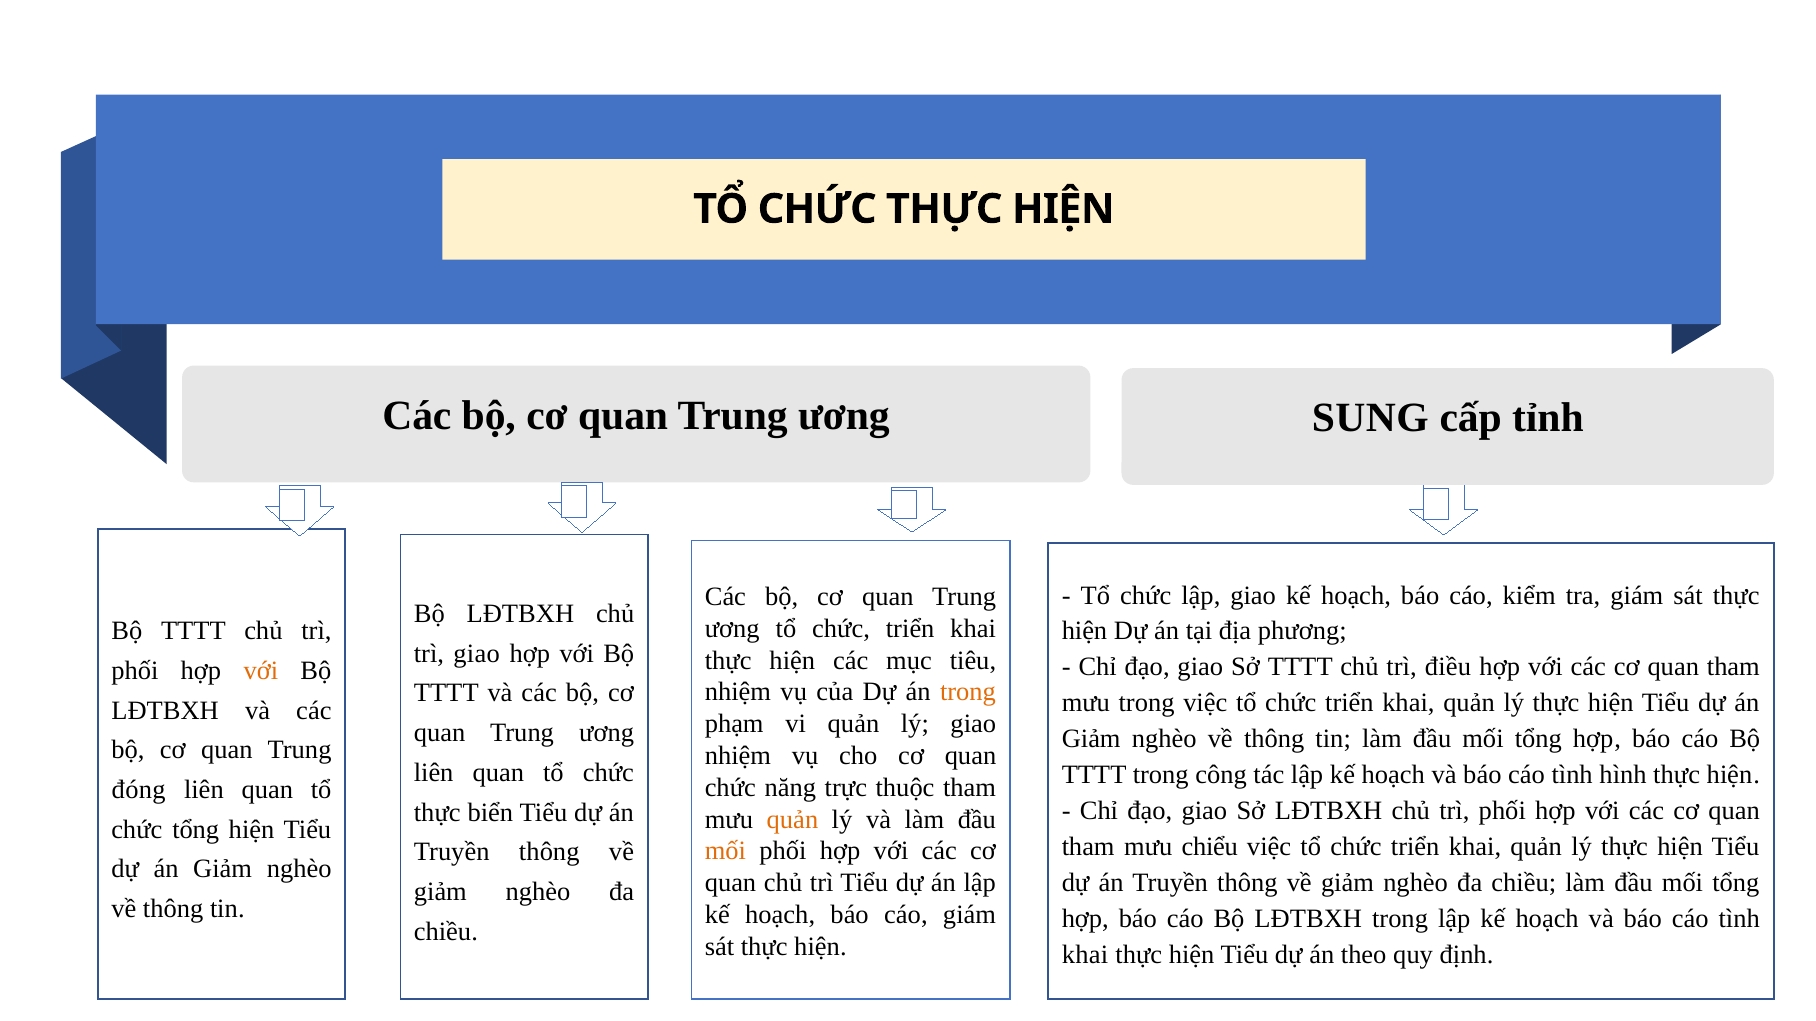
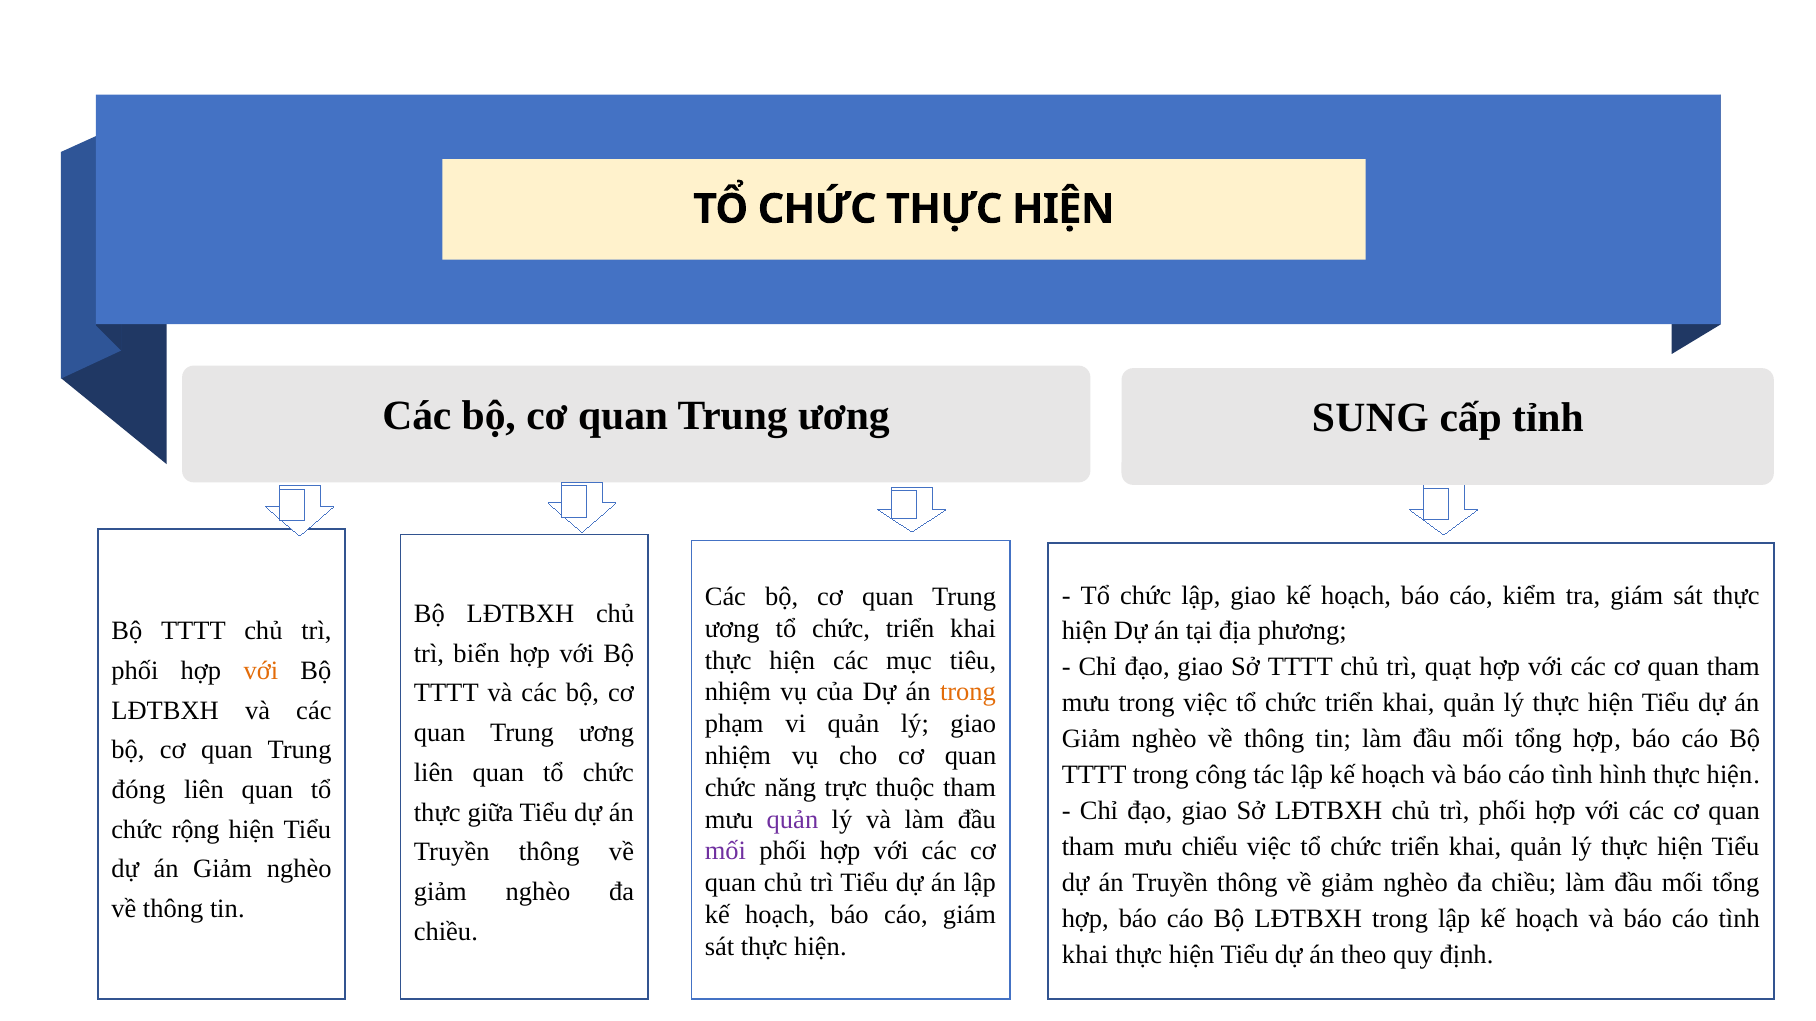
trì giao: giao -> biển (477, 654)
điều: điều -> quạt (1448, 667)
biển: biển -> giữa (490, 813)
quản colour: orange -> purple (792, 820)
chức tổng: tổng -> rộng (196, 830)
mối colour: orange -> purple (725, 851)
